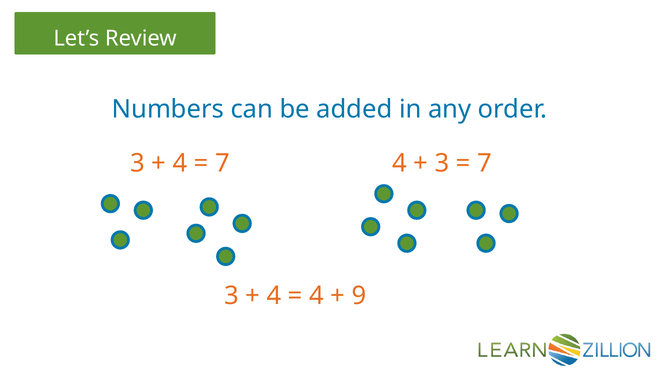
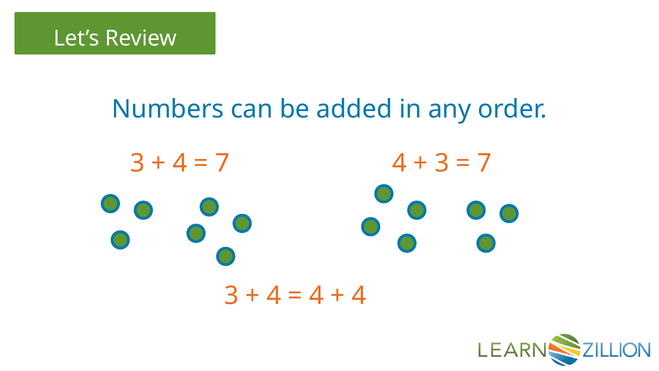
9: 9 -> 4 (359, 295)
